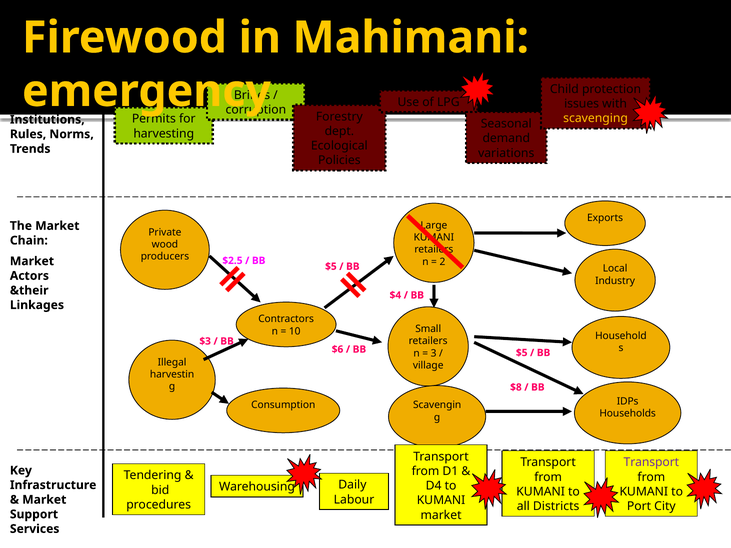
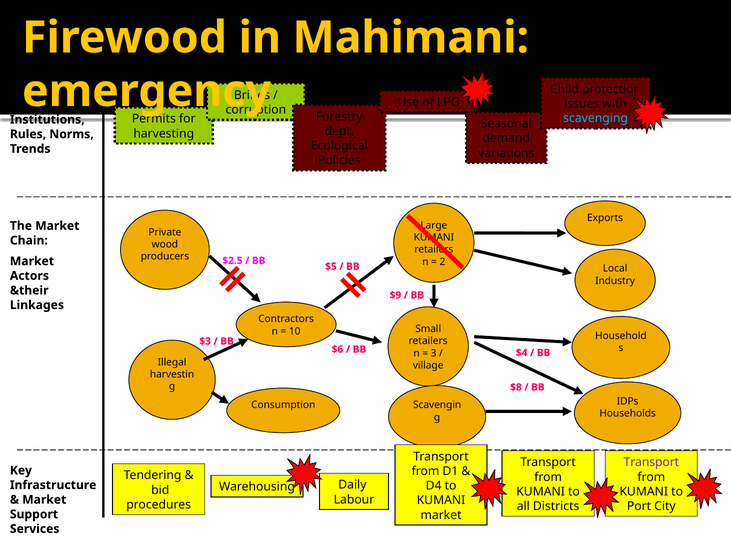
scavenging colour: yellow -> light blue (596, 118)
$4: $4 -> $9 (395, 295)
$5: $5 -> $4 (522, 353)
